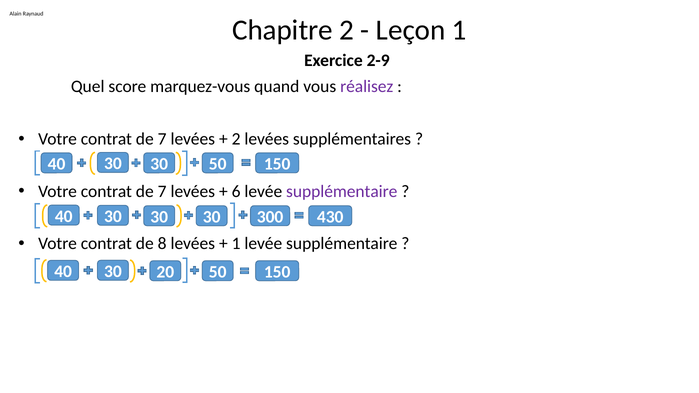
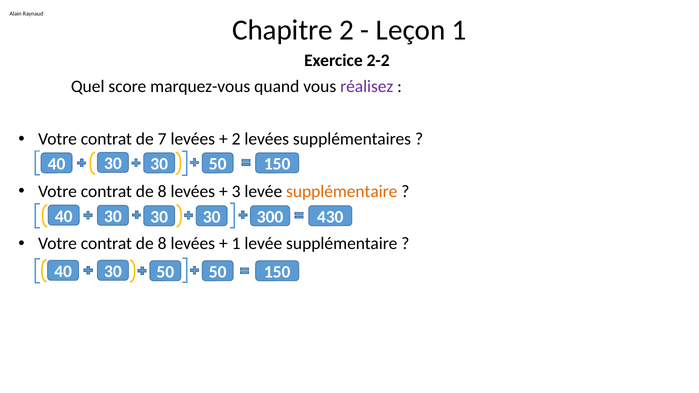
2-9: 2-9 -> 2-2 (378, 61)
7: 7 -> 8 (162, 191)
6: 6 -> 3 (236, 191)
supplémentaire colour: purple -> orange (342, 191)
40 30 20: 20 -> 50 (165, 272)
